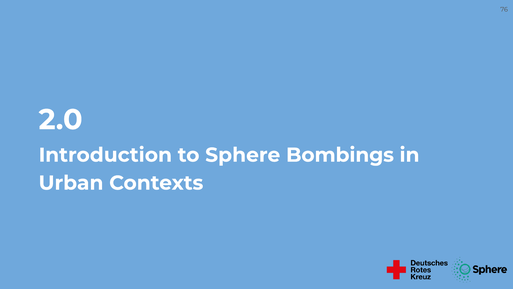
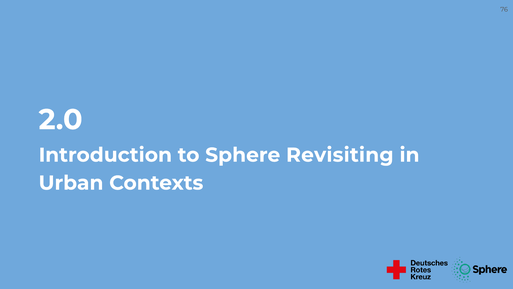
Bombings: Bombings -> Revisiting (340, 155)
